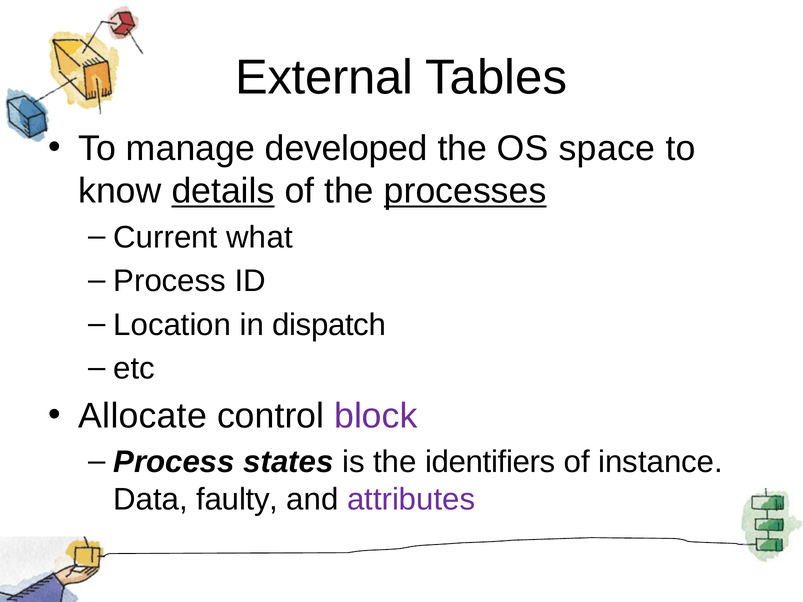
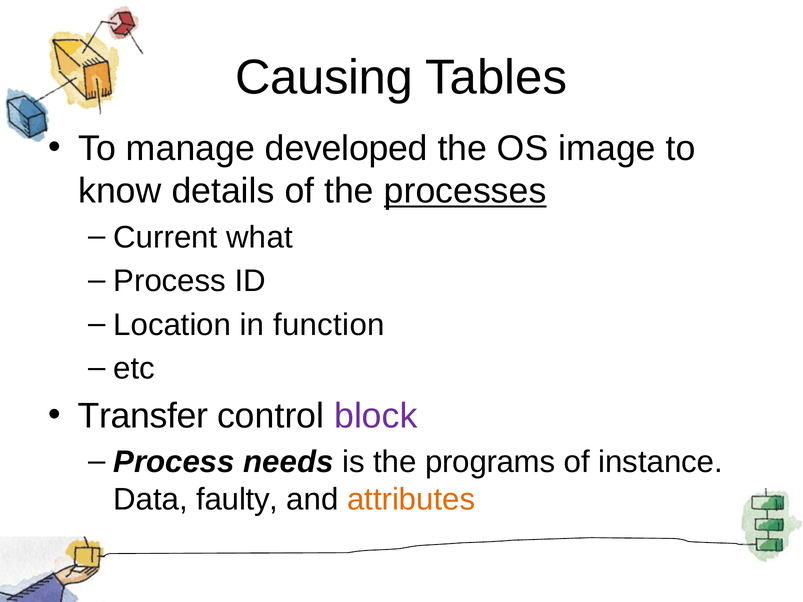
External: External -> Causing (324, 78)
space: space -> image (607, 148)
details underline: present -> none (223, 191)
dispatch: dispatch -> function (329, 325)
Allocate: Allocate -> Transfer (143, 416)
states: states -> needs (288, 462)
identifiers: identifiers -> programs (490, 462)
attributes colour: purple -> orange (411, 500)
